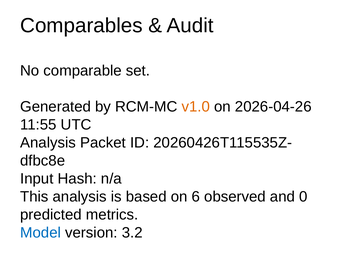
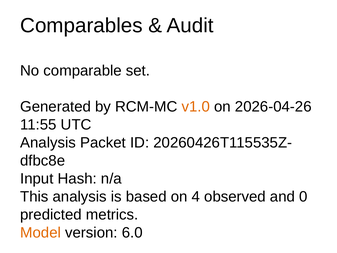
6: 6 -> 4 (196, 197)
Model colour: blue -> orange (41, 232)
3.2: 3.2 -> 6.0 (132, 232)
